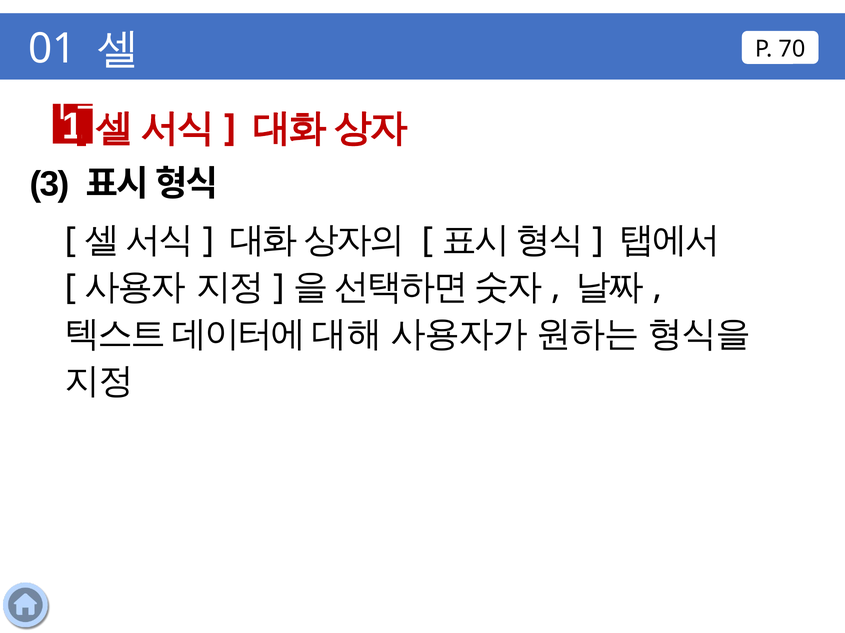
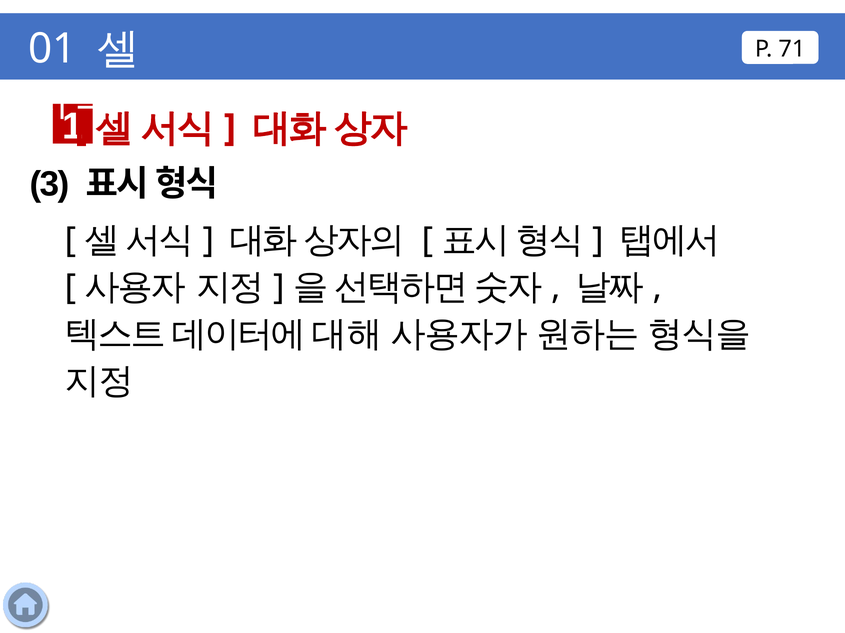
70: 70 -> 71 (792, 49)
